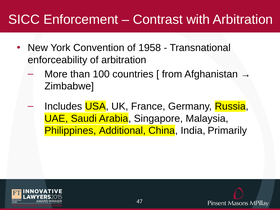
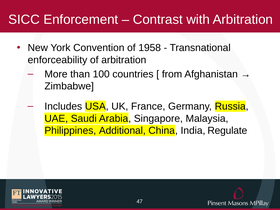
Primarily: Primarily -> Regulate (227, 131)
